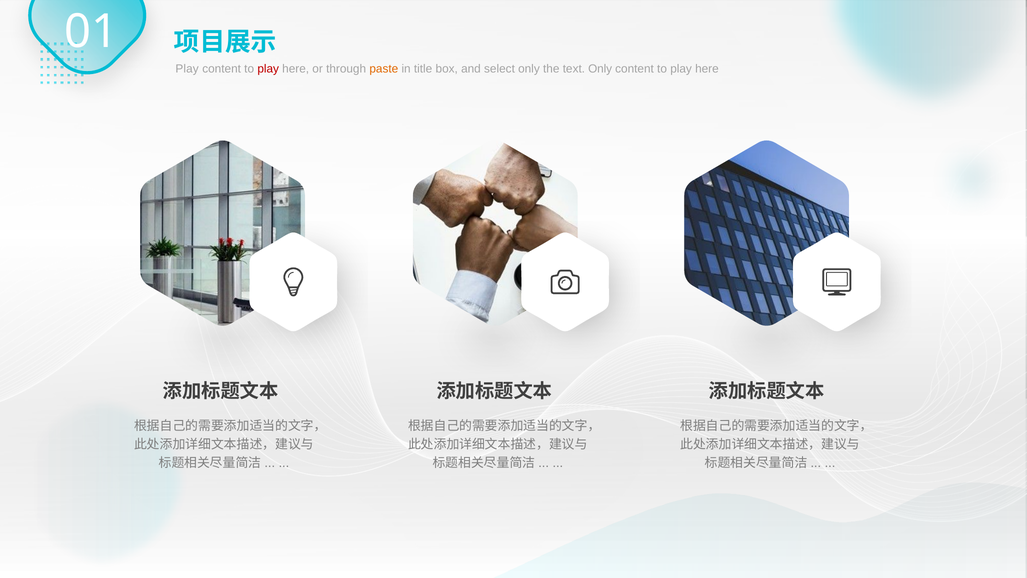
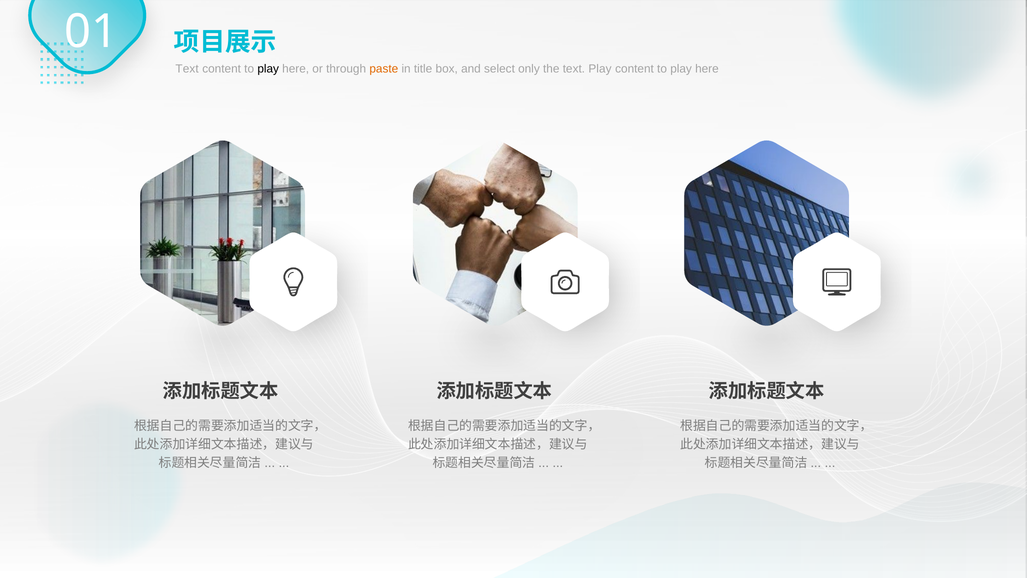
Play: Play -> Text (187, 69)
play colour: red -> black (268, 69)
text Only: Only -> Play (600, 69)
